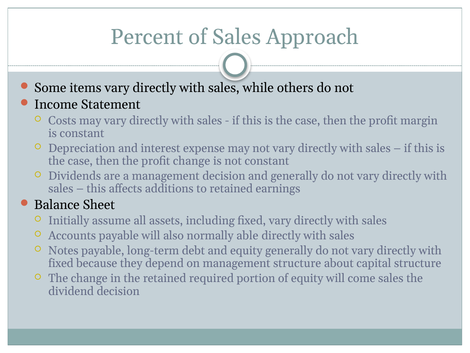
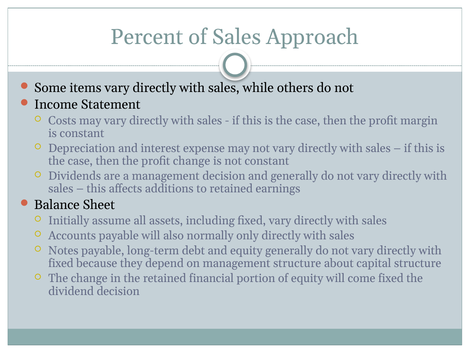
able: able -> only (247, 235)
required: required -> financial (211, 278)
come sales: sales -> fixed (391, 278)
